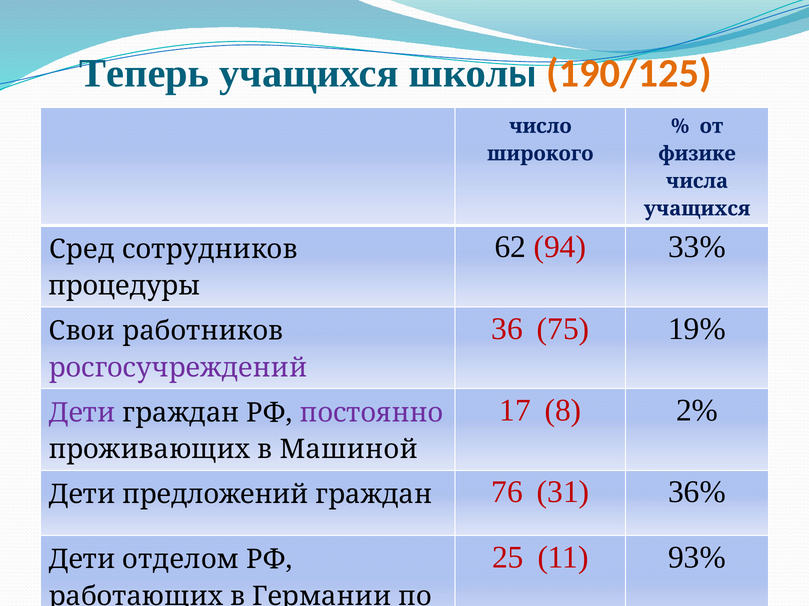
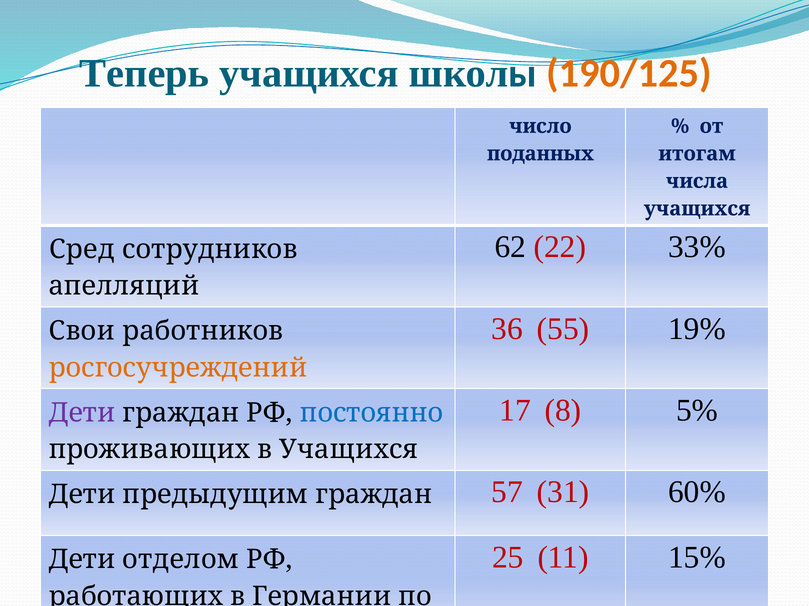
широкого: широкого -> поданных (540, 154)
физике: физике -> итогам (697, 154)
94: 94 -> 22 (560, 247)
процедуры: процедуры -> апелляций (124, 286)
75: 75 -> 55 (563, 329)
росгосучреждений colour: purple -> orange (178, 368)
2%: 2% -> 5% (697, 411)
постоянно colour: purple -> blue (372, 413)
в Машиной: Машиной -> Учащихся (349, 450)
предложений: предложений -> предыдущим (215, 495)
76: 76 -> 57 (507, 493)
36%: 36% -> 60% (697, 493)
93%: 93% -> 15% (697, 558)
